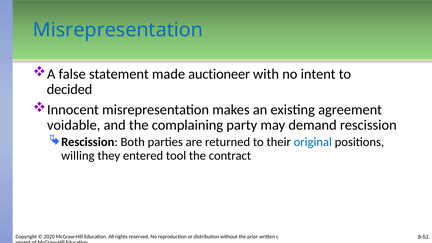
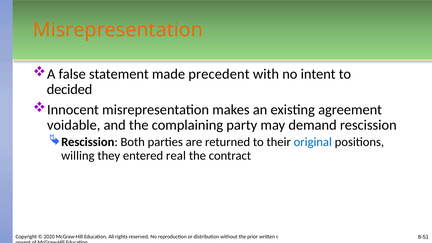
Misrepresentation colour: blue -> orange (118, 30)
auctioneer: auctioneer -> precedent (219, 74)
tool: tool -> real (176, 156)
